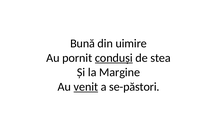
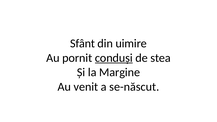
Bună: Bună -> Sfânt (83, 43)
venit underline: present -> none (86, 87)
se-păstori: se-păstori -> se-născut (134, 87)
